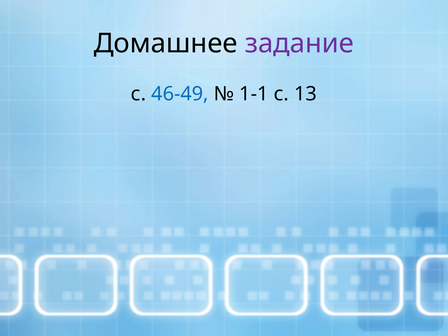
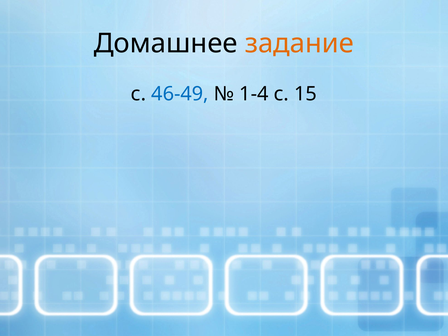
задание colour: purple -> orange (299, 43)
1-1: 1-1 -> 1-4 (254, 94)
13: 13 -> 15 (305, 94)
